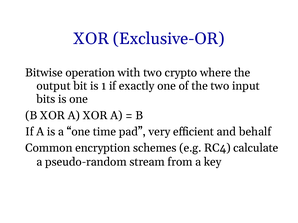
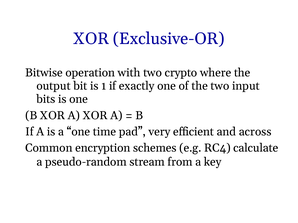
behalf: behalf -> across (255, 132)
